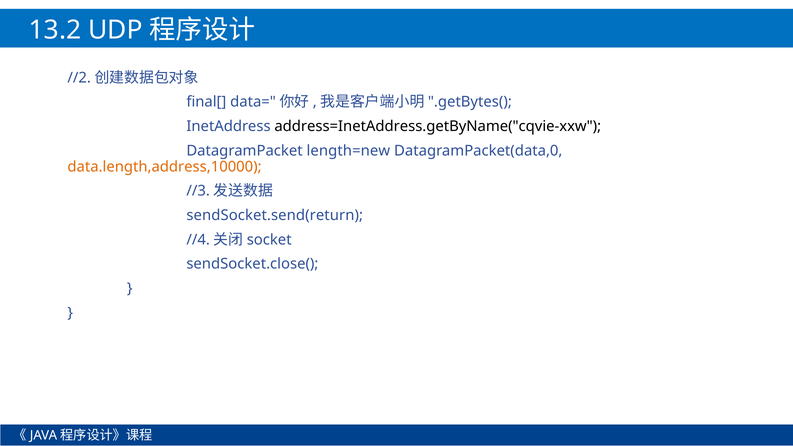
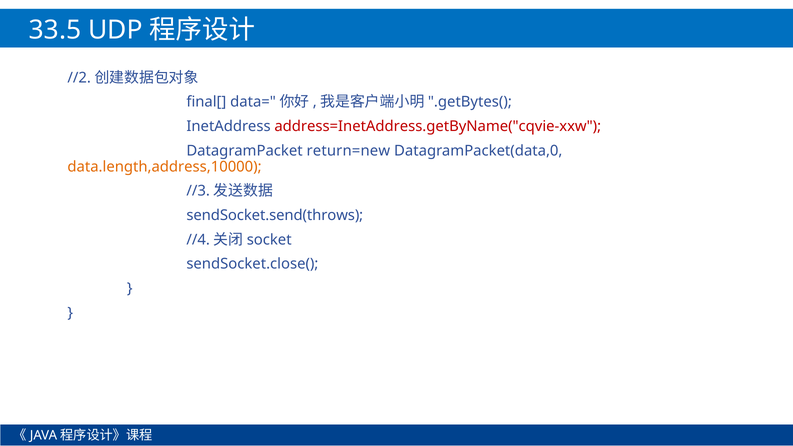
13.2: 13.2 -> 33.5 (55, 30)
address=InetAddress.getByName("cqvie-xxw colour: black -> red (438, 126)
length=new: length=new -> return=new (348, 151)
sendSocket.send(return: sendSocket.send(return -> sendSocket.send(throws (275, 215)
